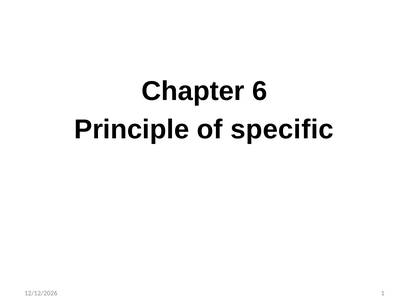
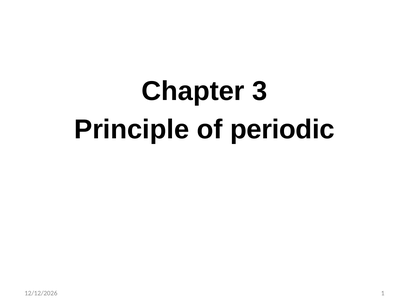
6: 6 -> 3 (260, 91)
specific: specific -> periodic (282, 129)
